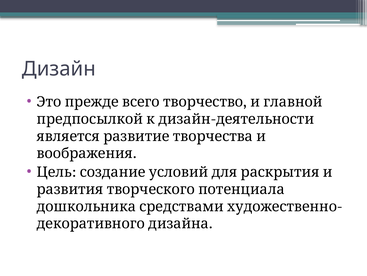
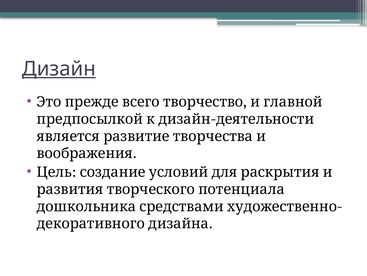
Дизайн underline: none -> present (59, 69)
